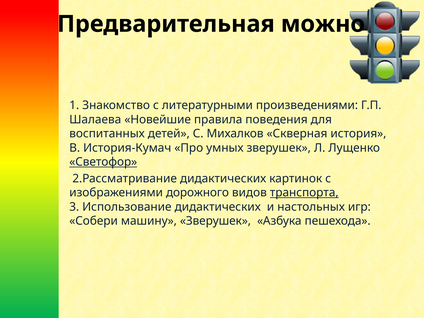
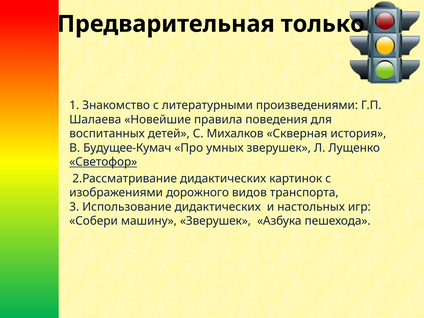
можно: можно -> только (323, 24)
История-Кумач: История-Кумач -> Будущее-Кумач (127, 148)
транспорта underline: present -> none (304, 193)
